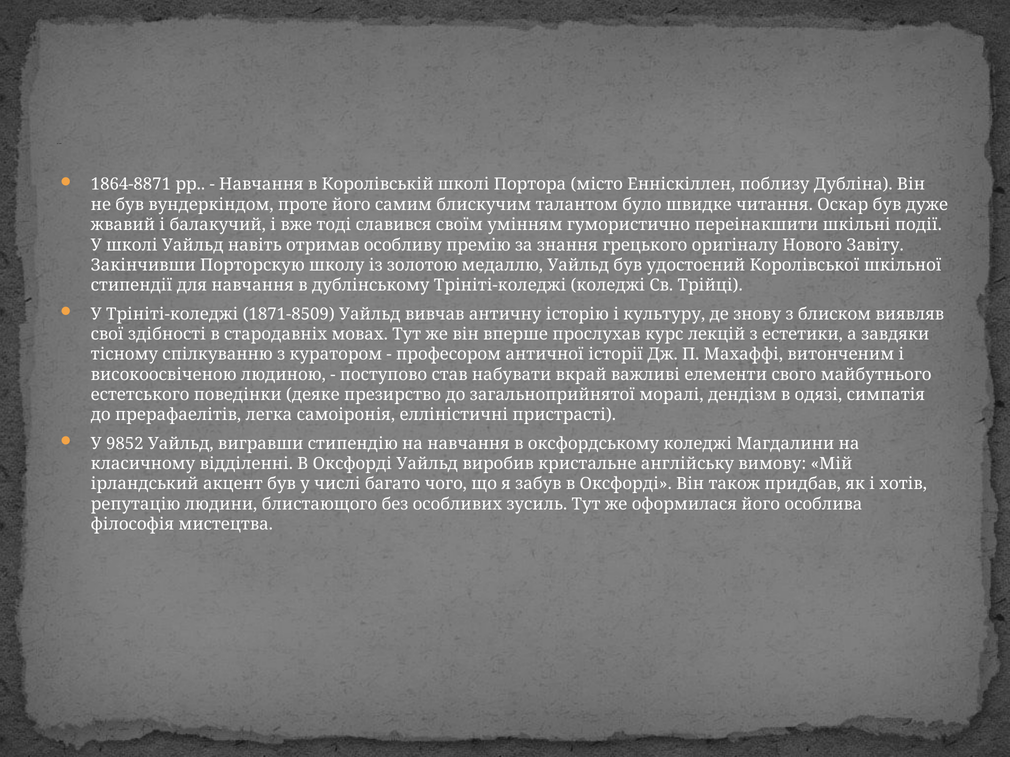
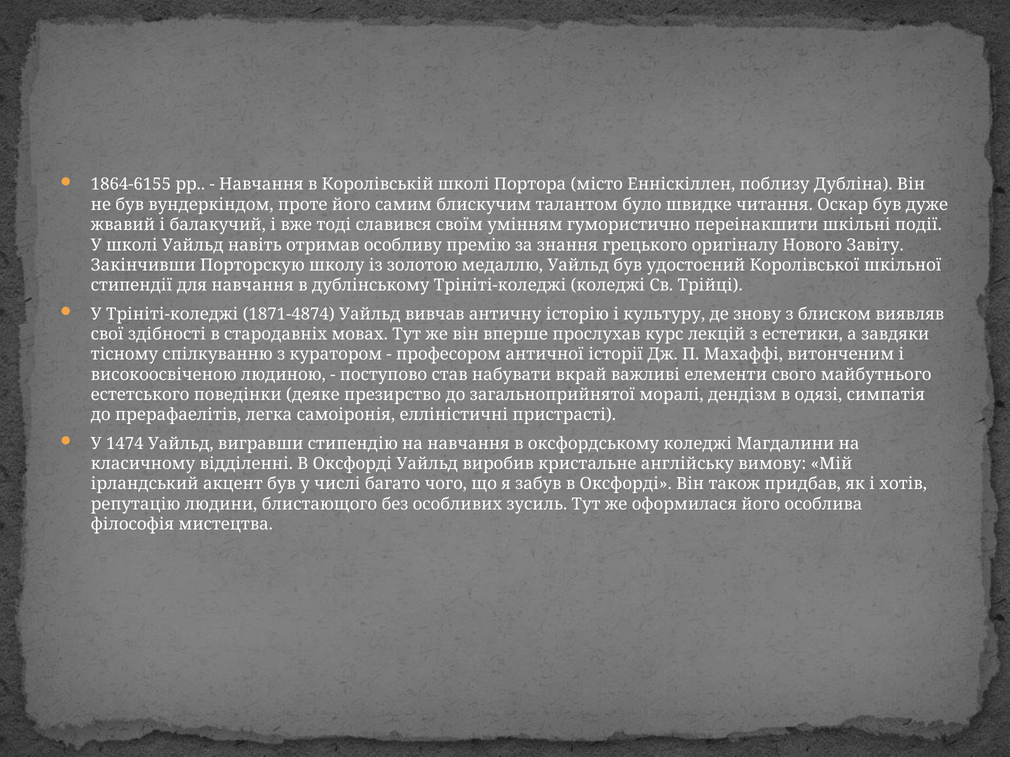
1864-8871: 1864-8871 -> 1864-6155 (131, 185)
1871-8509: 1871-8509 -> 1871-4874 (289, 314)
9852: 9852 -> 1474 (125, 444)
